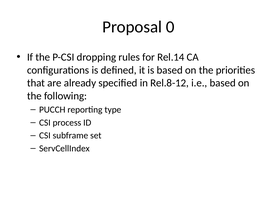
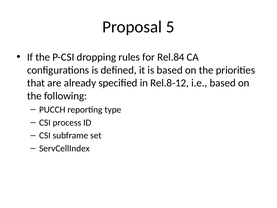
0: 0 -> 5 (170, 27)
Rel.14: Rel.14 -> Rel.84 (171, 57)
